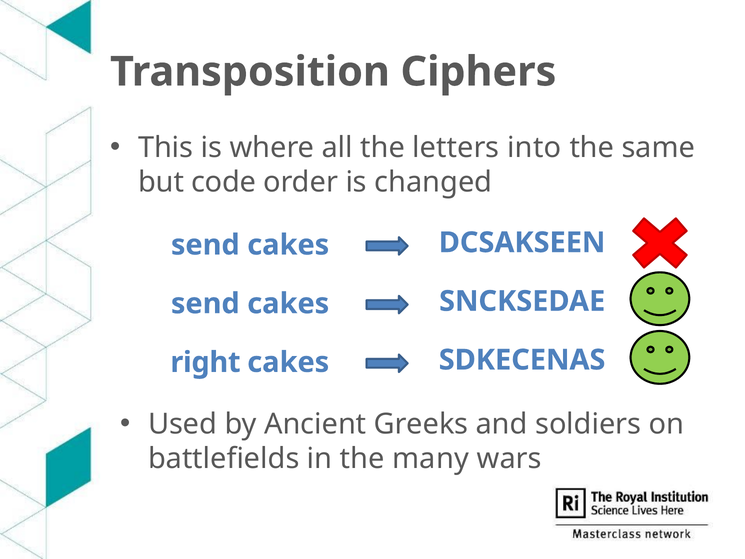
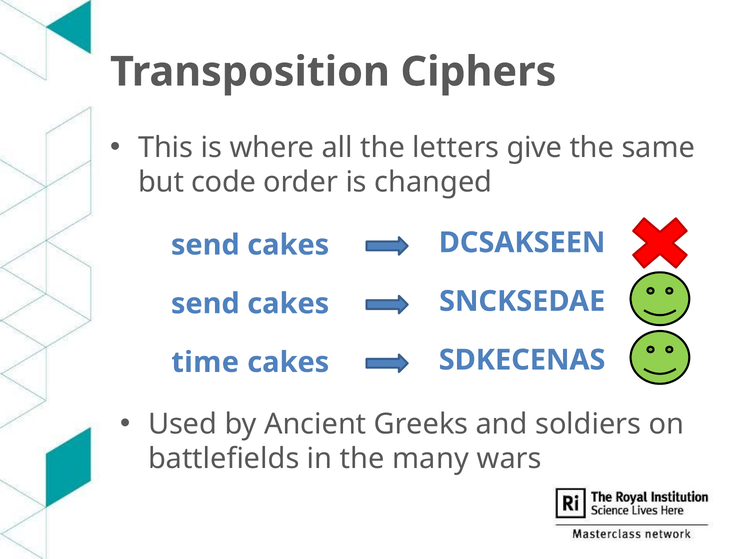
into: into -> give (535, 148)
right: right -> time (205, 362)
